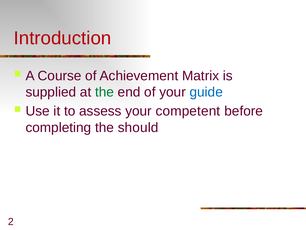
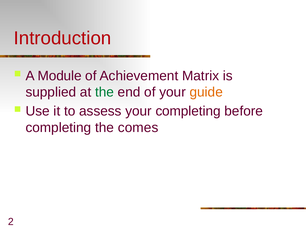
Course: Course -> Module (60, 76)
guide colour: blue -> orange (206, 92)
your competent: competent -> completing (188, 111)
should: should -> comes (138, 127)
